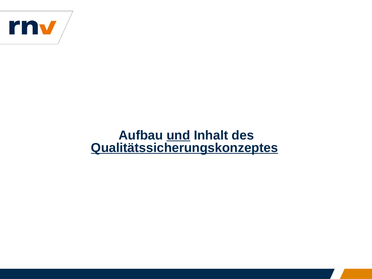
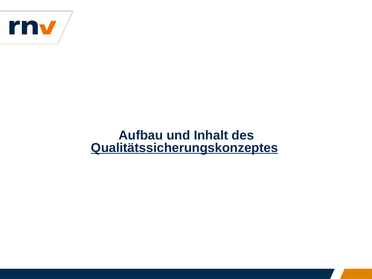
und underline: present -> none (178, 135)
